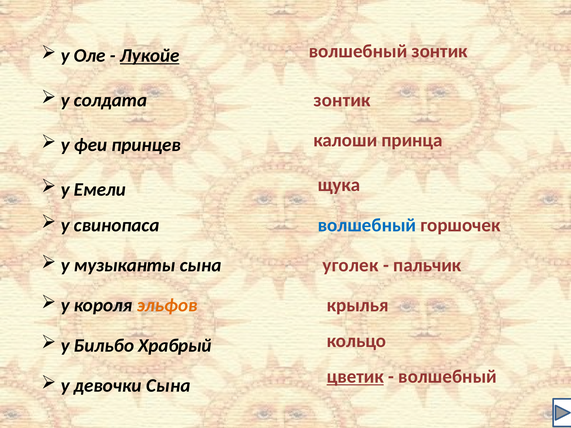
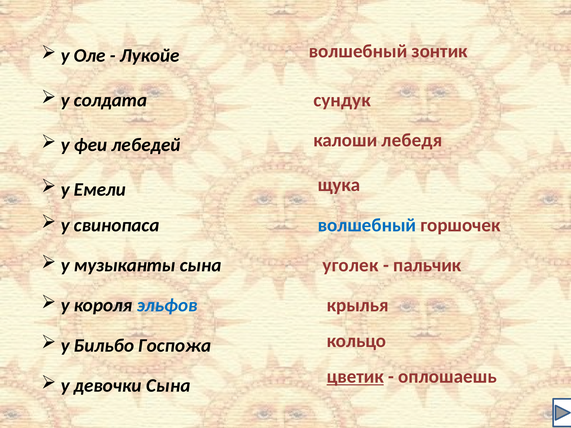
Лукойе underline: present -> none (150, 56)
зонтик: зонтик -> сундук (342, 100)
принца: принца -> лебедя (412, 140)
принцев: принцев -> лебедей (146, 145)
эльфов colour: orange -> blue (167, 305)
Храбрый: Храбрый -> Госпожа (175, 346)
волшебный: волшебный -> оплошаешь (448, 377)
